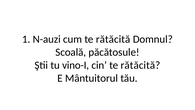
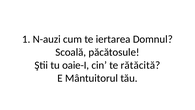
cum te rătăcită: rătăcită -> iertarea (113, 39)
vino-I: vino-I -> oaie-I (76, 65)
